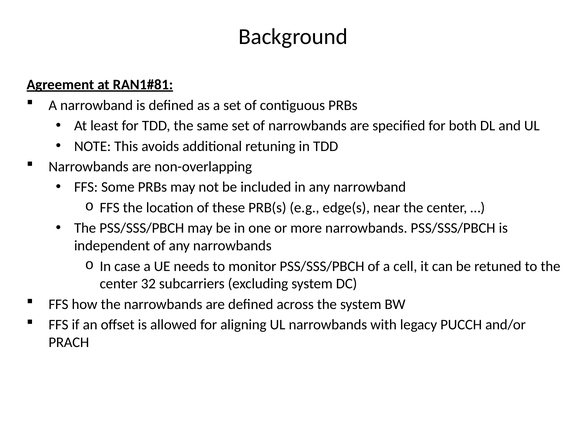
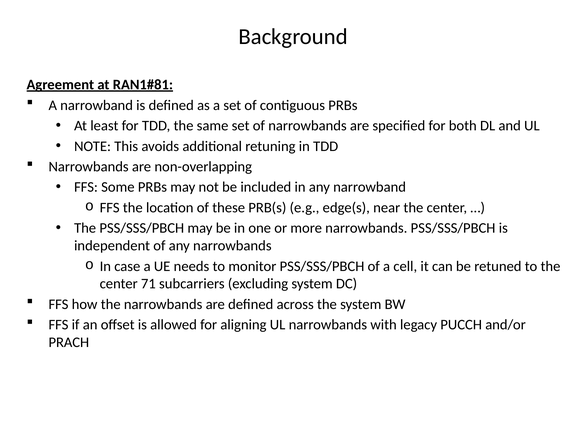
32: 32 -> 71 (148, 284)
